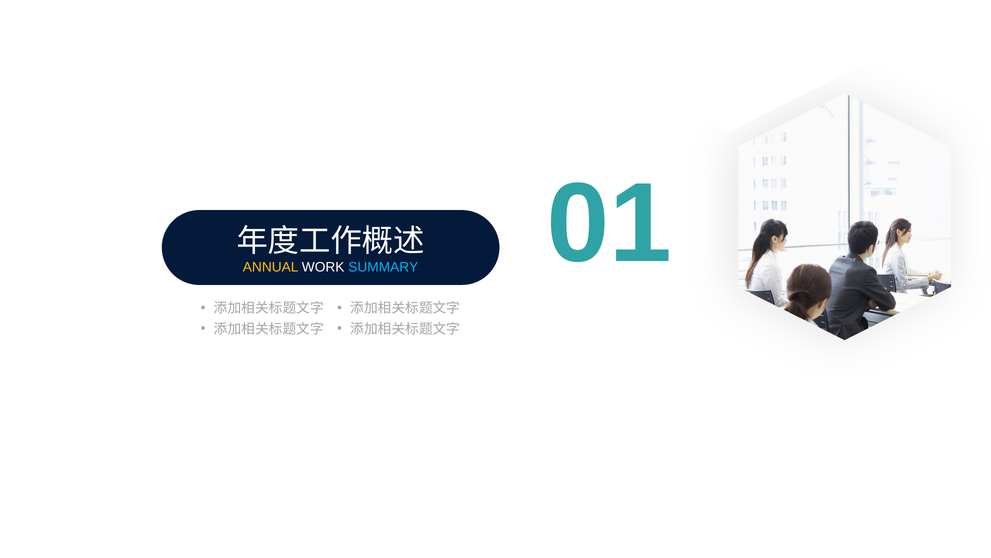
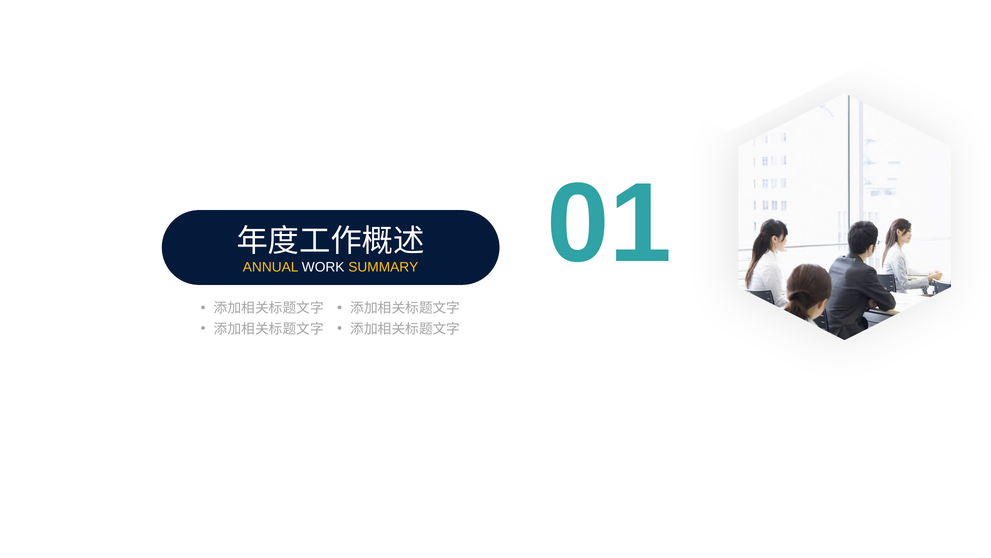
SUMMARY colour: light blue -> yellow (383, 267)
